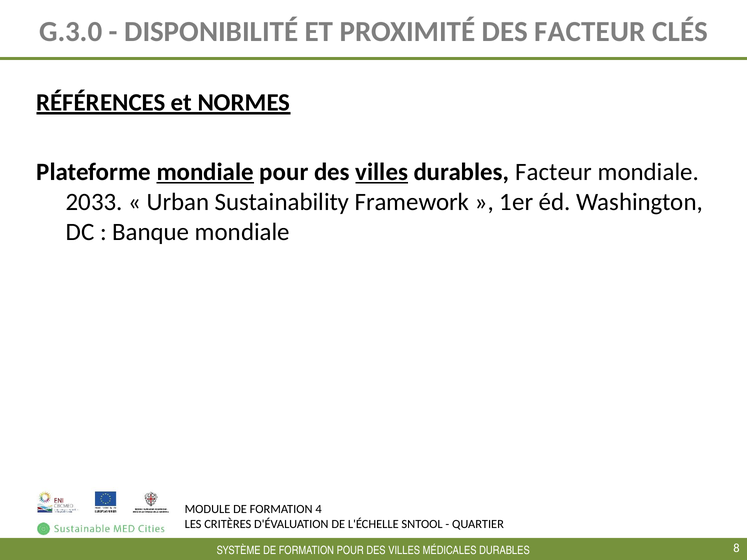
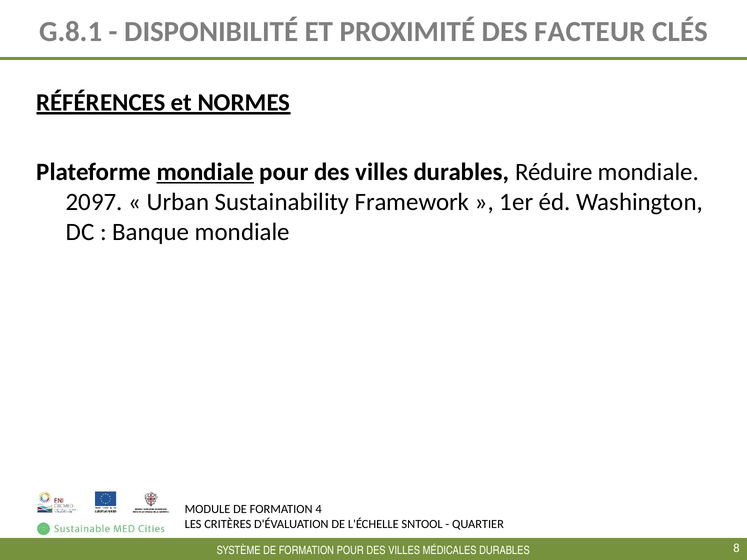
G.3.0: G.3.0 -> G.8.1 (71, 32)
villes underline: present -> none (382, 172)
durables Facteur: Facteur -> Réduire (554, 172)
2033: 2033 -> 2097 (94, 202)
